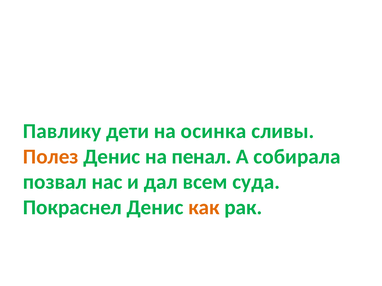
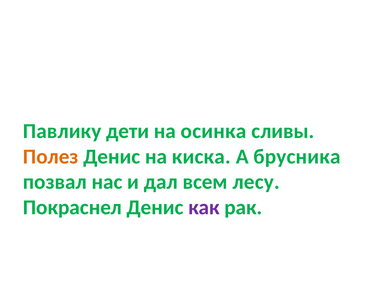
пенал: пенал -> киска (201, 157)
собирала: собирала -> брусника (297, 157)
суда: суда -> лесу (256, 182)
как colour: orange -> purple (204, 208)
